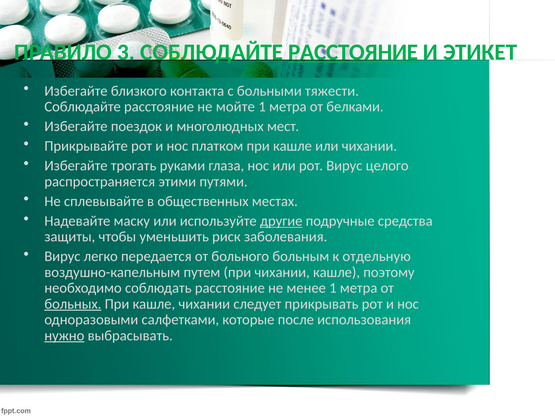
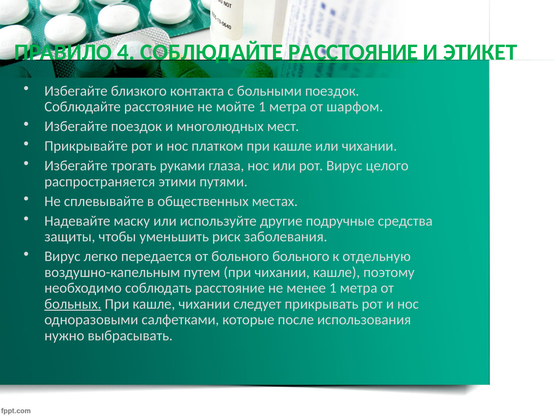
3: 3 -> 4 (126, 52)
больными тяжести: тяжести -> поездок (332, 91)
белками: белками -> шарфом (355, 107)
другие underline: present -> none (281, 221)
больного больным: больным -> больного (301, 257)
нужно underline: present -> none (64, 336)
